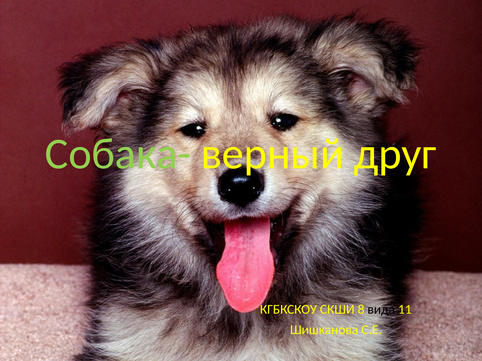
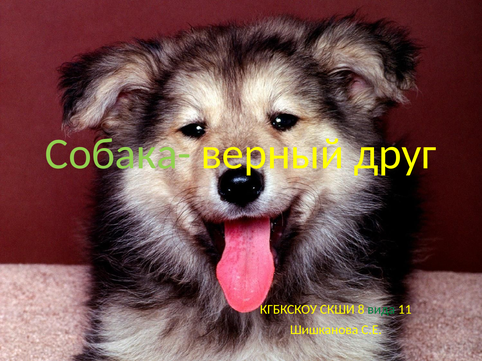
вида colour: black -> green (381, 310)
